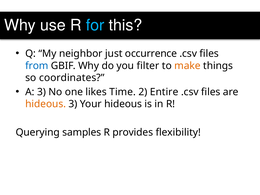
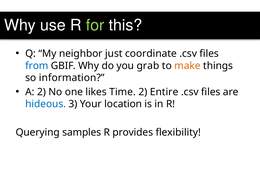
for colour: light blue -> light green (95, 25)
occurrence: occurrence -> coordinate (151, 54)
filter: filter -> grab (148, 66)
coordinates: coordinates -> information (72, 78)
A 3: 3 -> 2 (42, 92)
hideous colour: orange -> blue (46, 104)
Your hideous: hideous -> location (123, 104)
